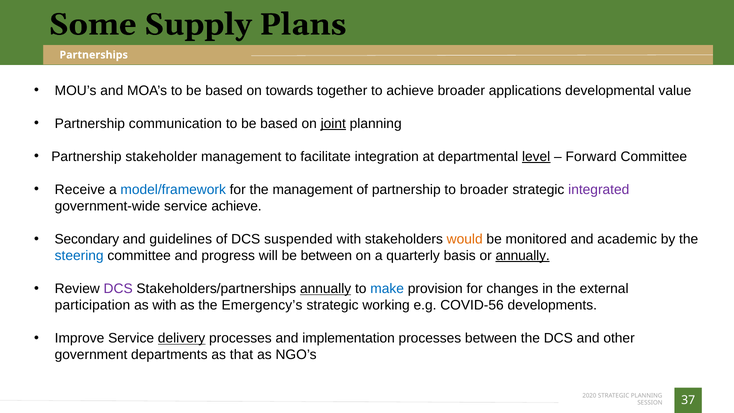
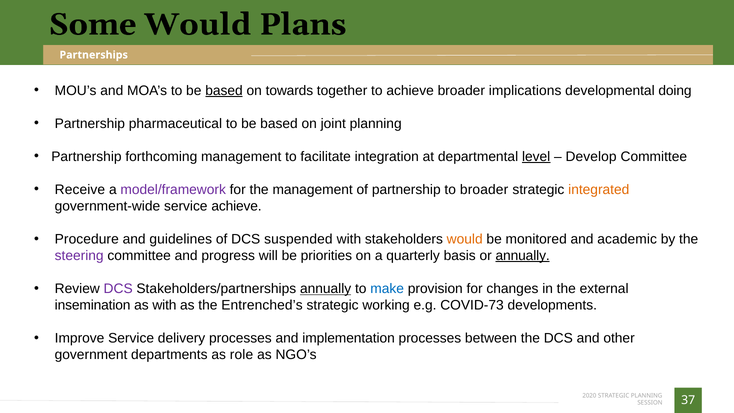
Some Supply: Supply -> Would (198, 24)
based underline: none -> present (224, 90)
applications: applications -> implications (525, 90)
value: value -> doing (675, 90)
communication: communication -> pharmaceutical (175, 124)
joint underline: present -> none (333, 124)
stakeholder: stakeholder -> forthcoming (161, 157)
Forward: Forward -> Develop (591, 157)
model/framework colour: blue -> purple (173, 190)
integrated colour: purple -> orange (599, 190)
Secondary: Secondary -> Procedure (87, 239)
steering colour: blue -> purple (79, 256)
be between: between -> priorities (326, 256)
participation: participation -> insemination (93, 305)
Emergency’s: Emergency’s -> Entrenched’s (262, 305)
COVID-56: COVID-56 -> COVID-73 (472, 305)
delivery underline: present -> none (182, 338)
that: that -> role (242, 355)
